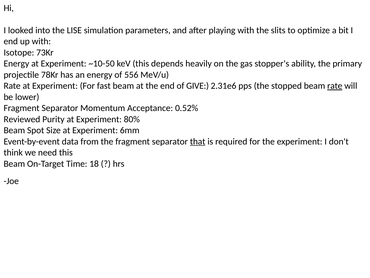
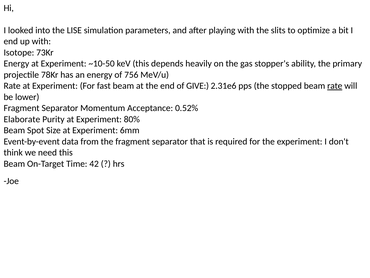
556: 556 -> 756 (131, 75)
Reviewed: Reviewed -> Elaborate (22, 119)
that underline: present -> none (198, 141)
18: 18 -> 42 (94, 163)
